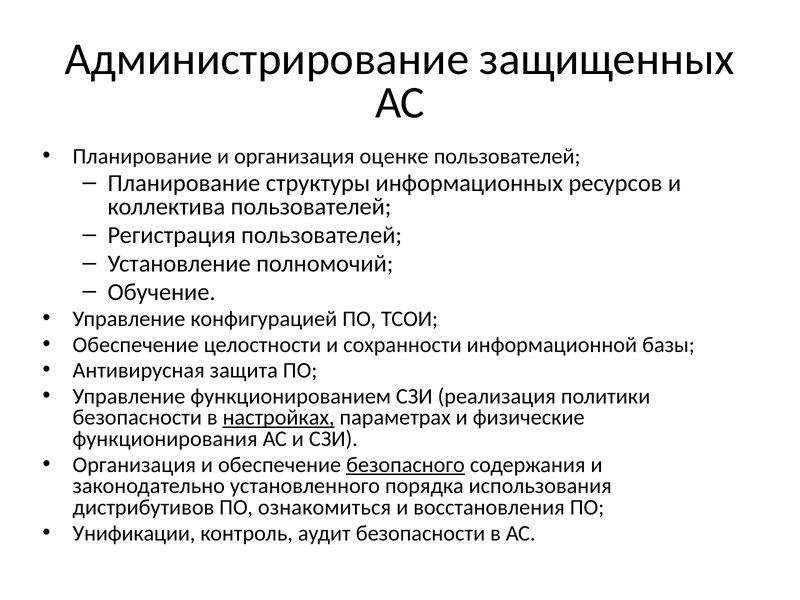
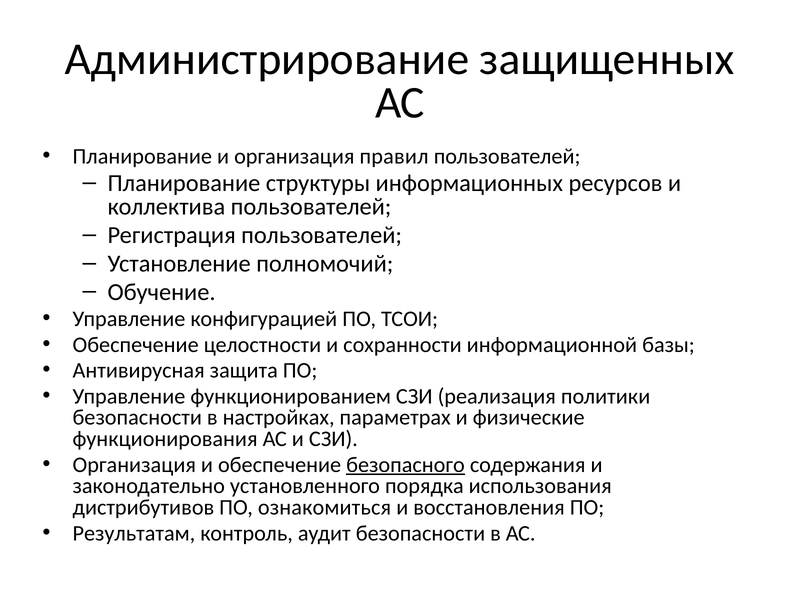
оценке: оценке -> правил (394, 156)
настройках underline: present -> none (279, 418)
Унификации: Унификации -> Результатам (134, 533)
